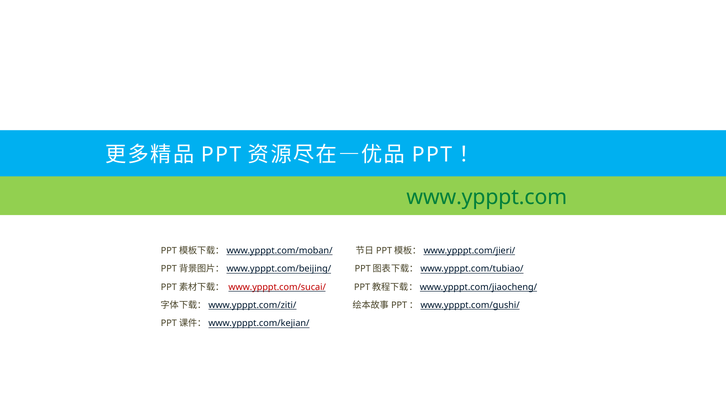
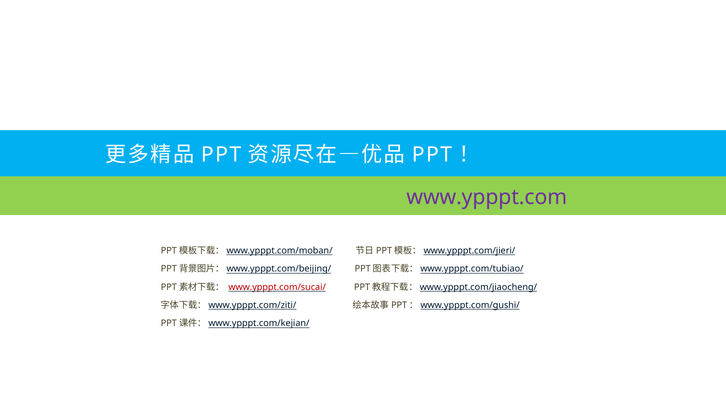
www.ypppt.com colour: green -> purple (487, 197)
